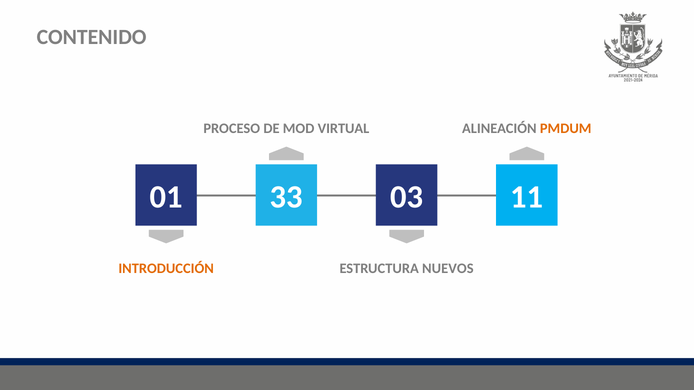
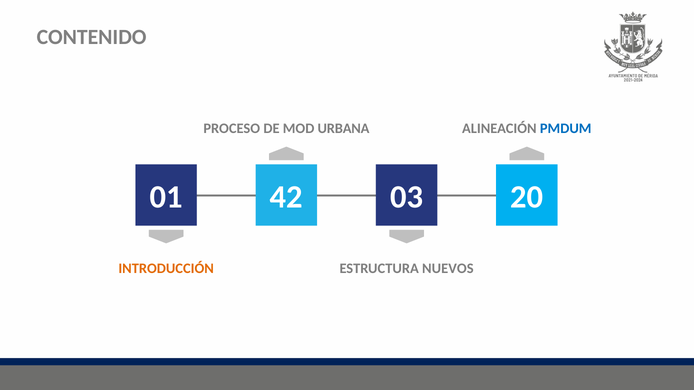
VIRTUAL: VIRTUAL -> URBANA (344, 129)
PMDUM colour: orange -> blue (566, 129)
33: 33 -> 42 (286, 197)
11: 11 -> 20 (527, 197)
